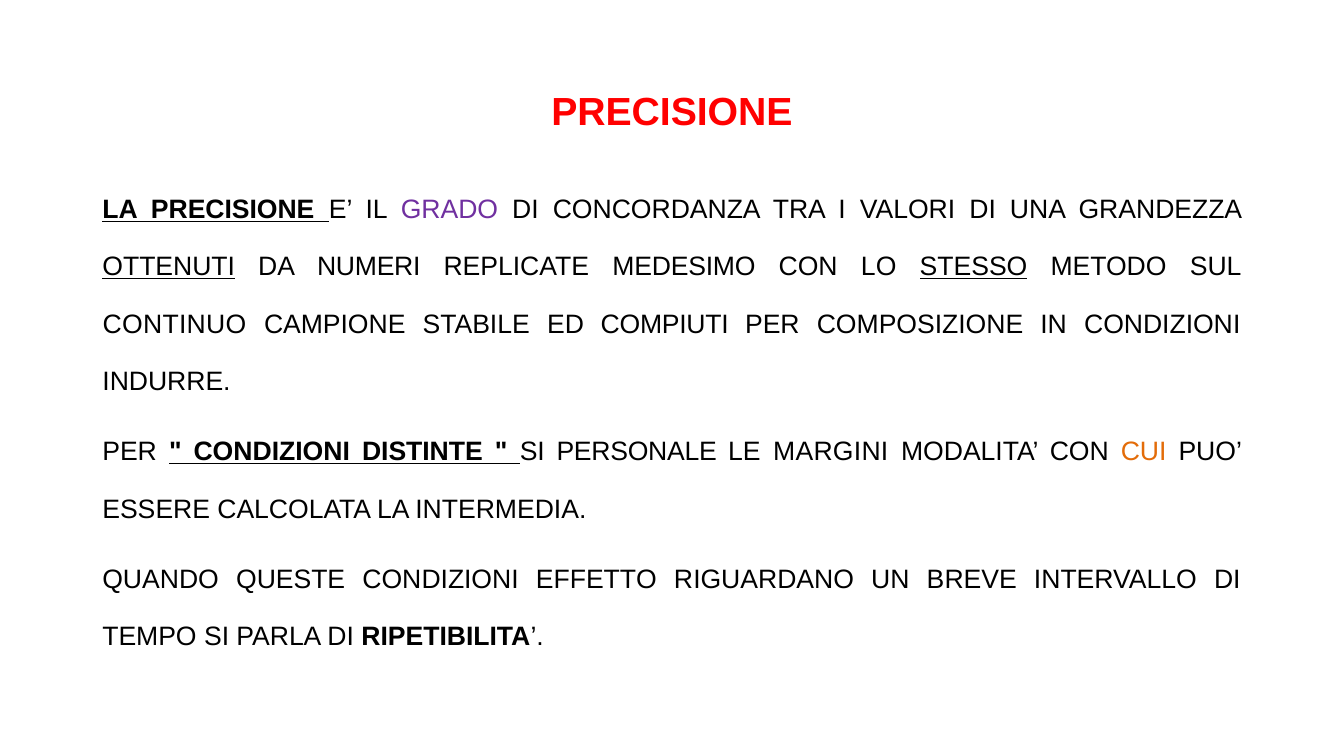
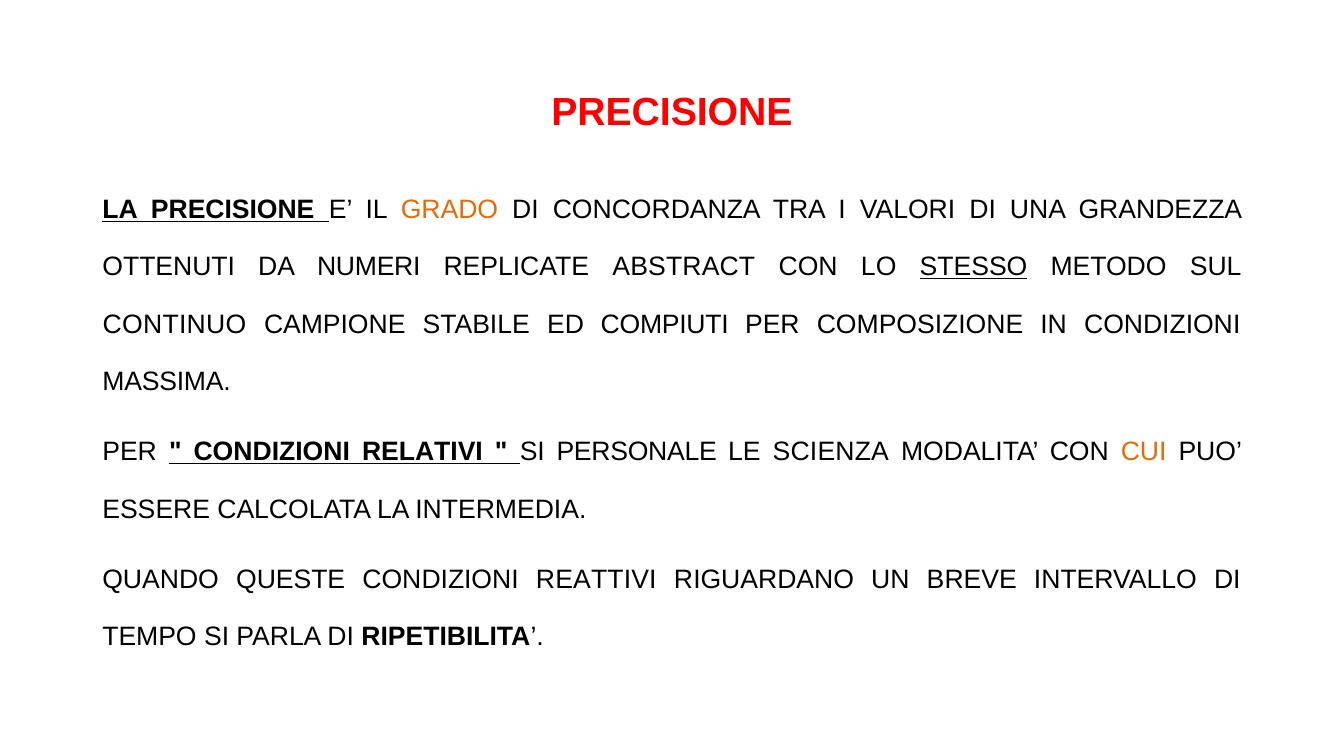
GRADO colour: purple -> orange (450, 210)
OTTENUTI underline: present -> none (169, 267)
MEDESIMO: MEDESIMO -> ABSTRACT (684, 267)
INDURRE: INDURRE -> MASSIMA (167, 382)
DISTINTE: DISTINTE -> RELATIVI (422, 452)
MARGINI: MARGINI -> SCIENZA (831, 452)
EFFETTO: EFFETTO -> REATTIVI (596, 579)
